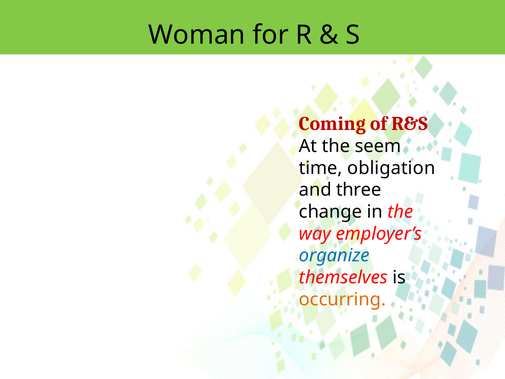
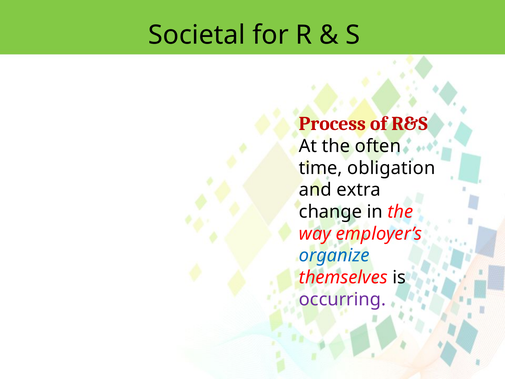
Woman: Woman -> Societal (197, 35)
Coming: Coming -> Process (332, 123)
seem: seem -> often (378, 146)
three: three -> extra (359, 190)
occurring colour: orange -> purple (342, 299)
